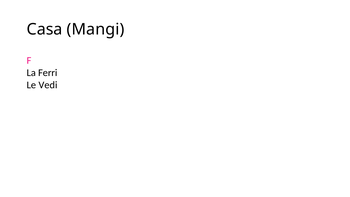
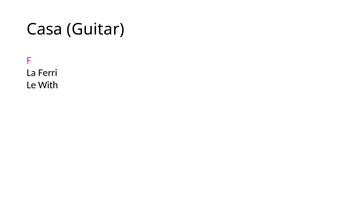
Mangi: Mangi -> Guitar (95, 29)
Vedi: Vedi -> With (48, 85)
